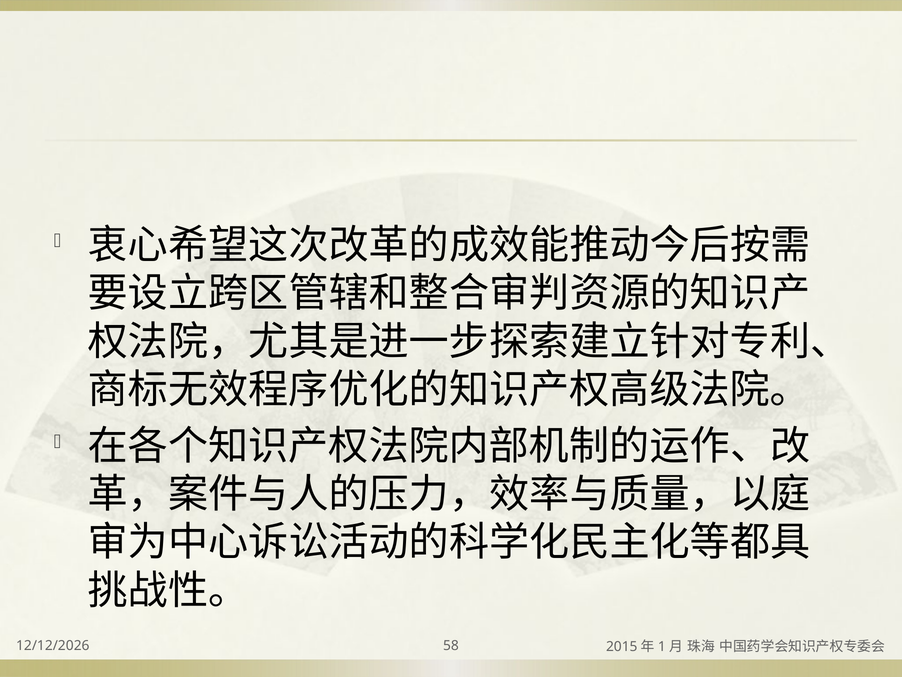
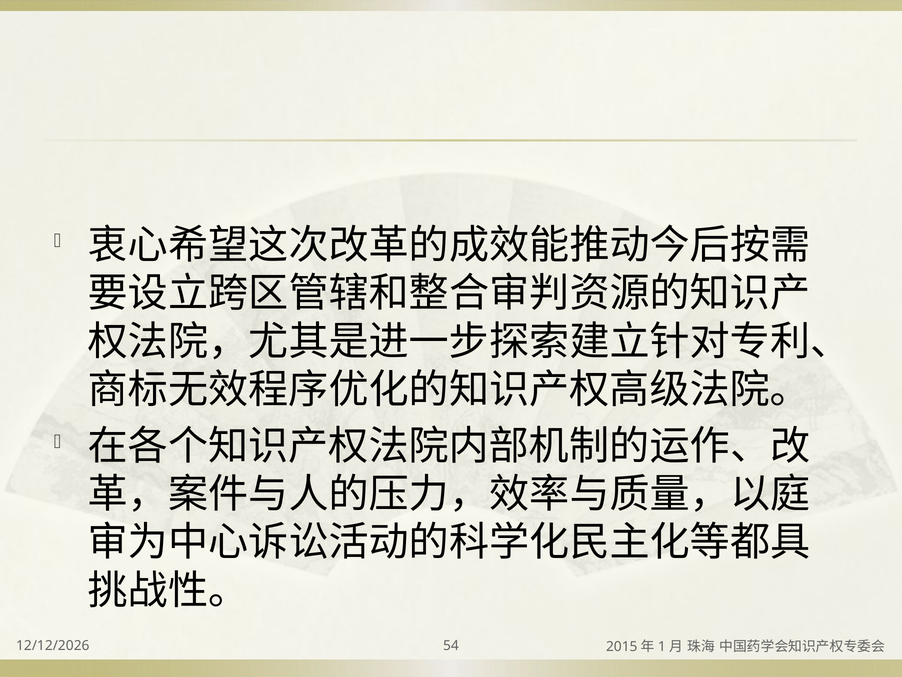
58: 58 -> 54 (451, 645)
